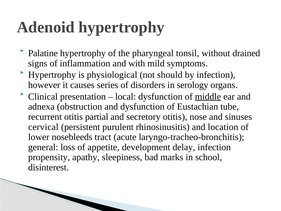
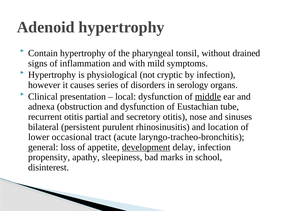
Palatine: Palatine -> Contain (43, 53)
should: should -> cryptic (170, 75)
cervical: cervical -> bilateral (43, 127)
nosebleeds: nosebleeds -> occasional (72, 137)
development underline: none -> present (146, 147)
